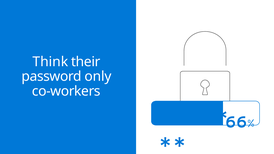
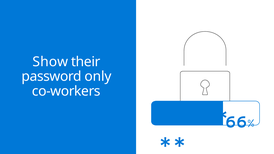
Think: Think -> Show (50, 62)
